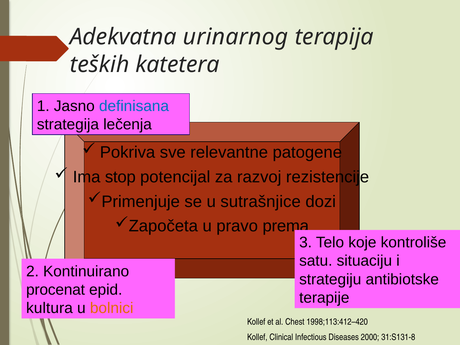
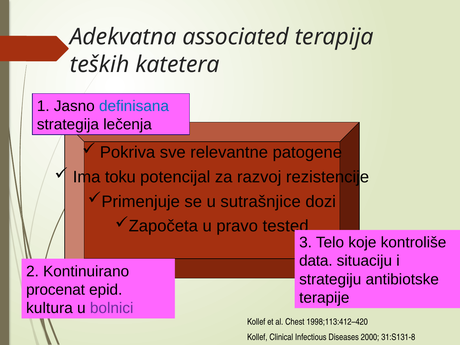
urinarnog: urinarnog -> associated (236, 37)
stop: stop -> toku (120, 177)
prema: prema -> tested (286, 226)
satu: satu -> data (316, 261)
bolnici colour: orange -> purple (112, 308)
